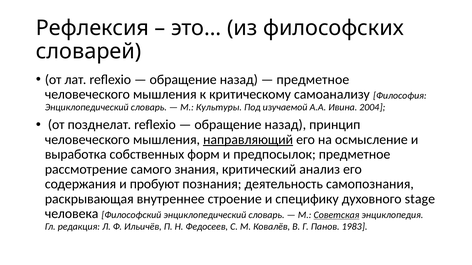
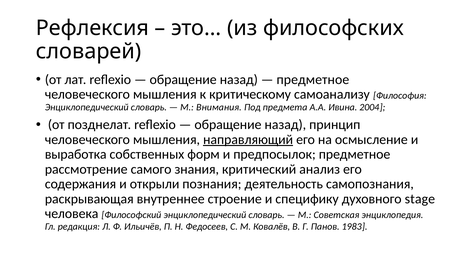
Культуры: Культуры -> Внимания (219, 107)
изучаемой: изучаемой -> предмета (285, 107)
пробуют: пробуют -> открыли (155, 184)
Советская underline: present -> none (336, 215)
